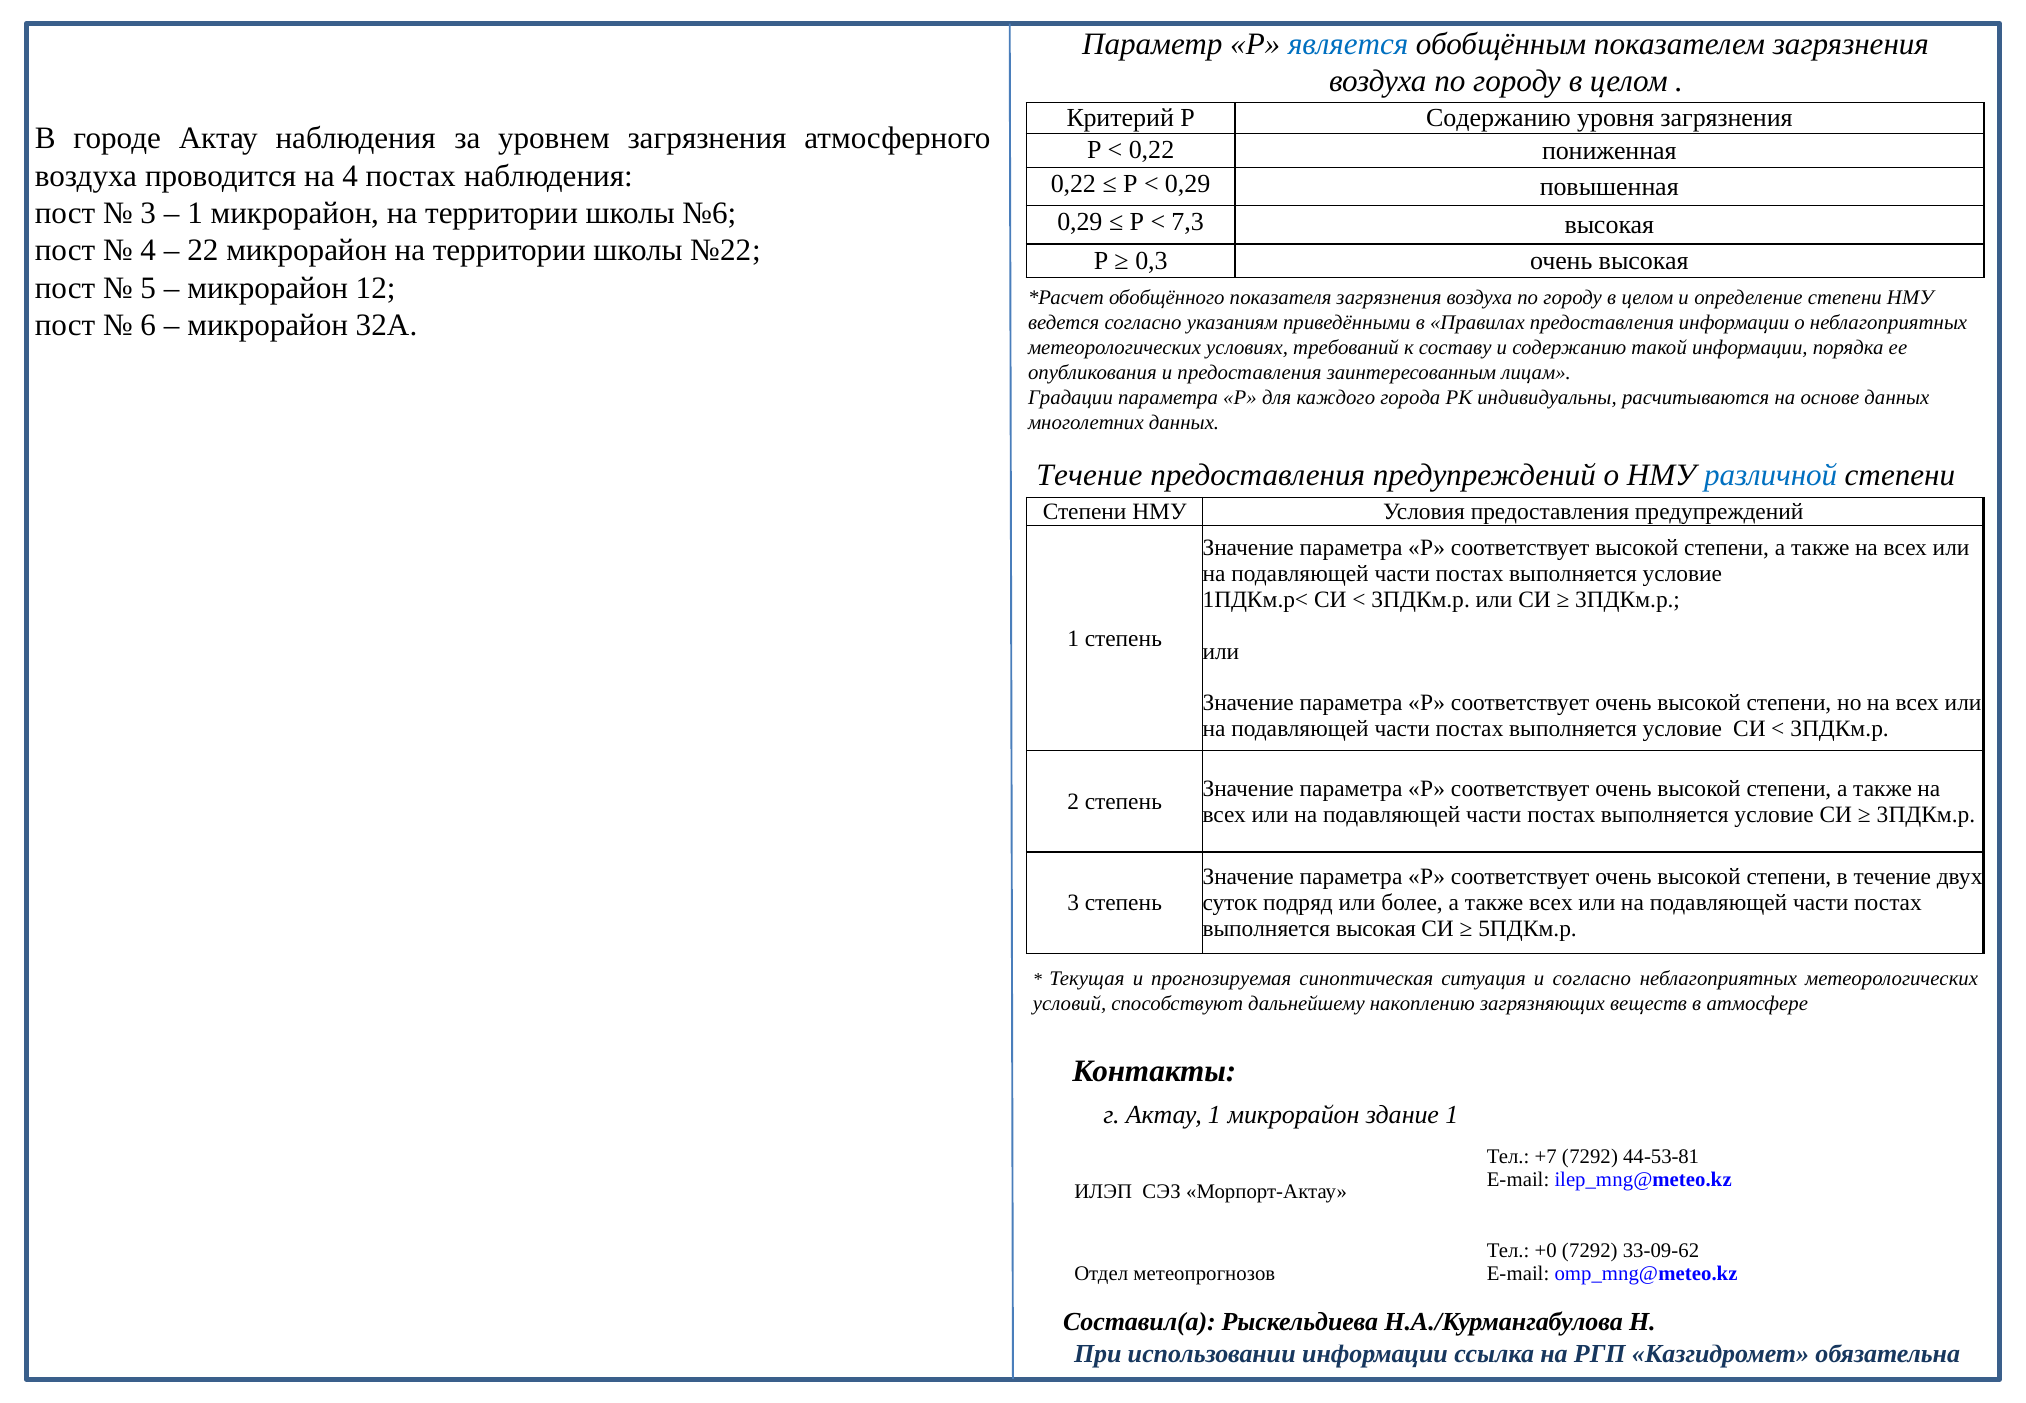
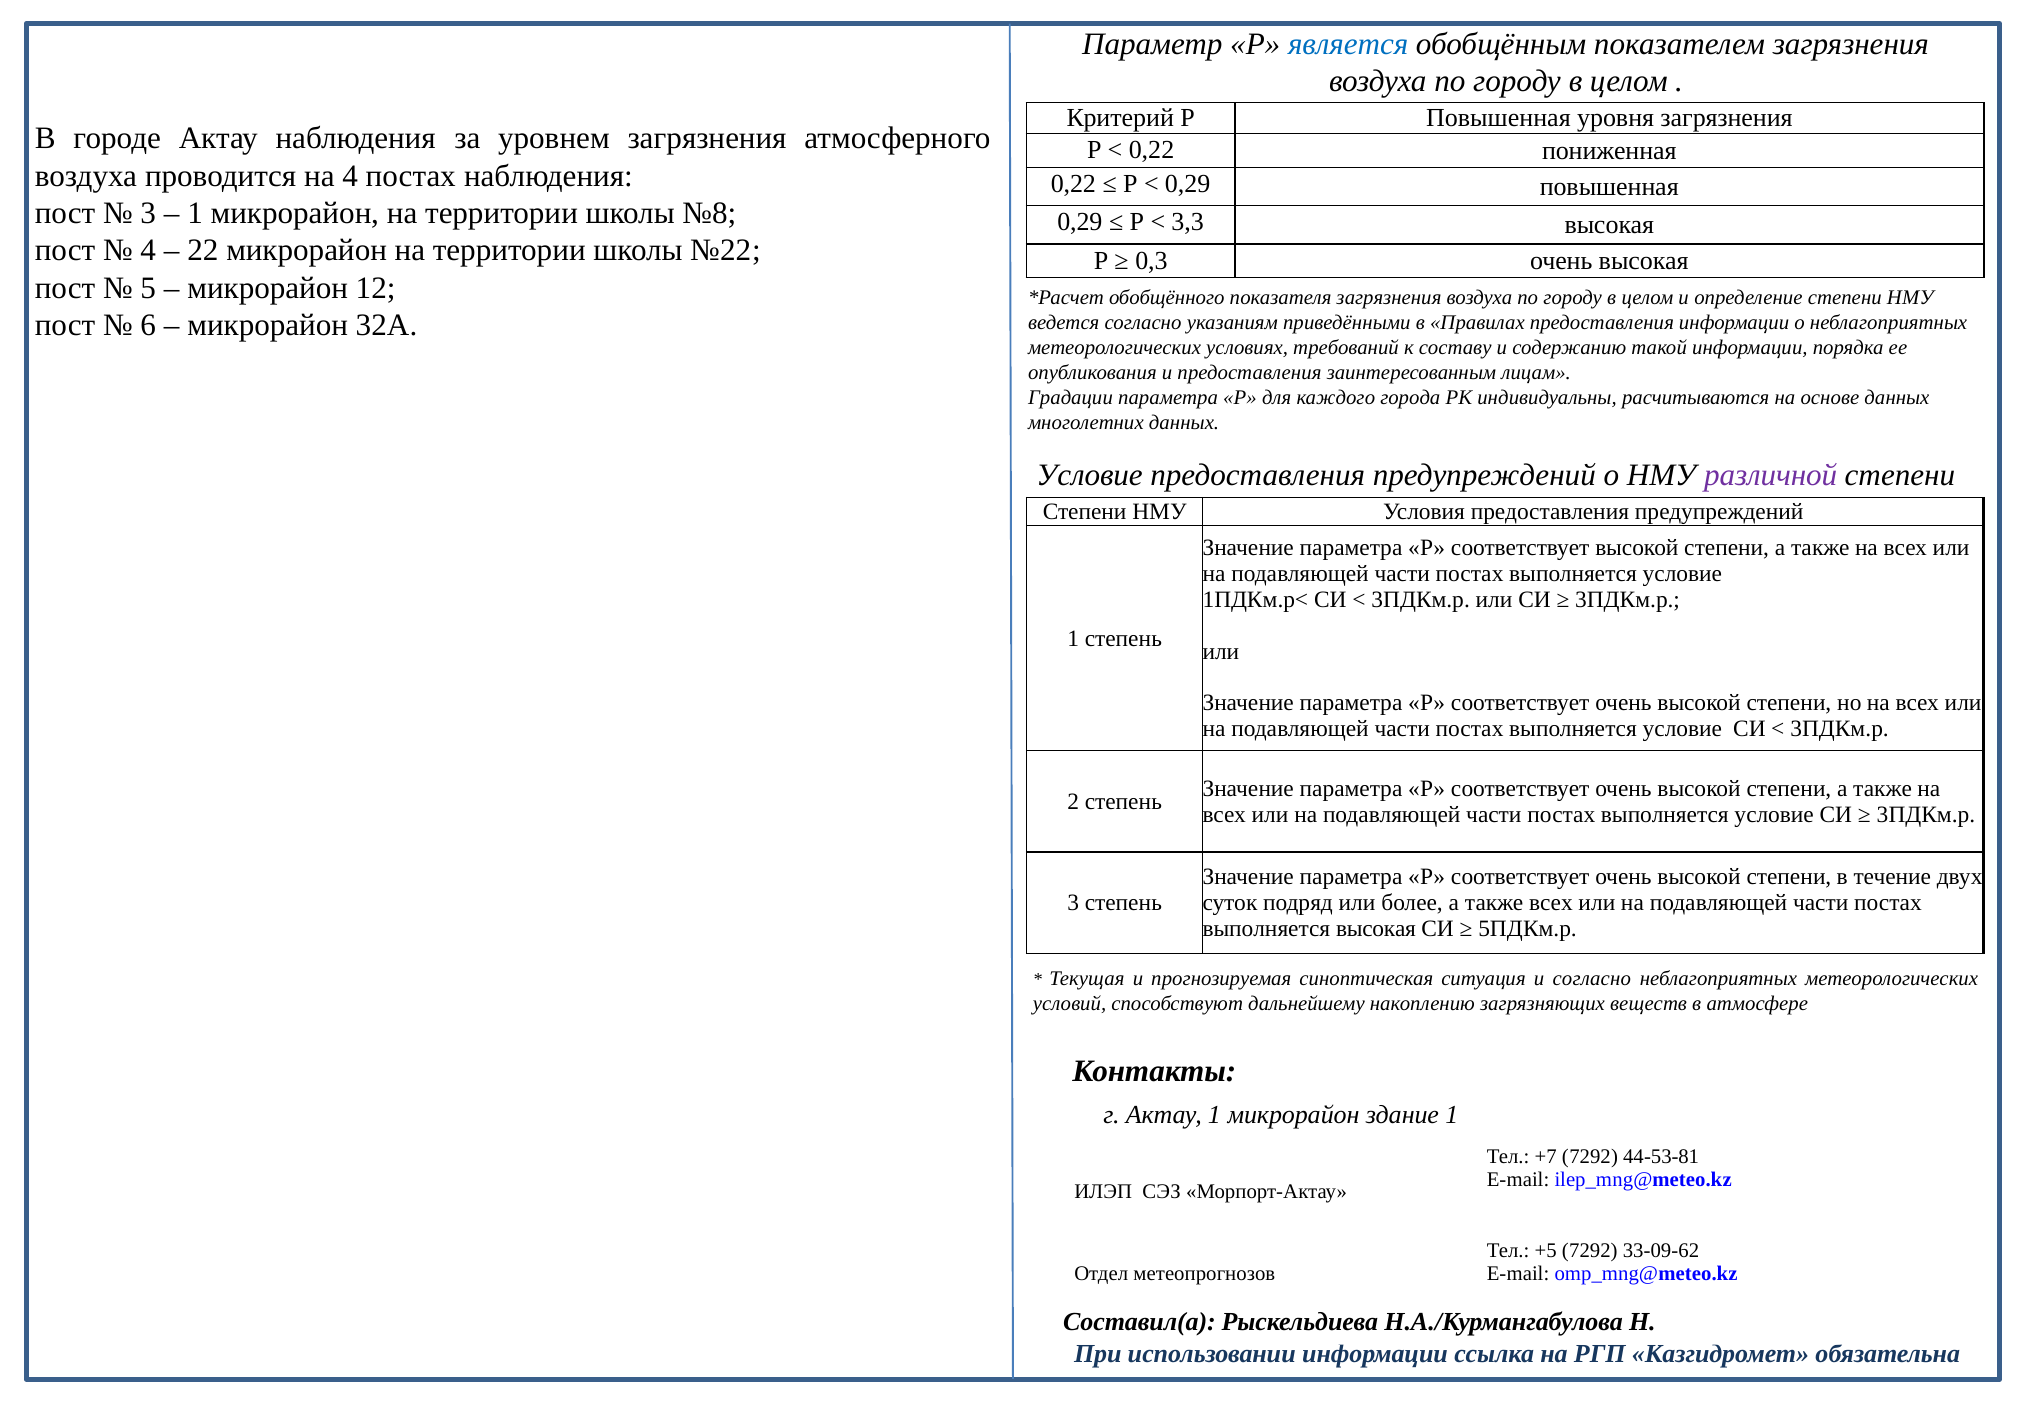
Р Содержанию: Содержанию -> Повышенная (1498, 118)
№6: №6 -> №8 (709, 213)
7,3: 7,3 -> 3,3 (1188, 222)
Течение: Течение -> Условие (1090, 475)
различной colour: blue -> purple (1771, 475)
+0: +0 -> +5 (1546, 1250)
